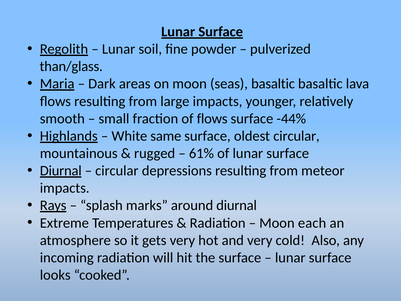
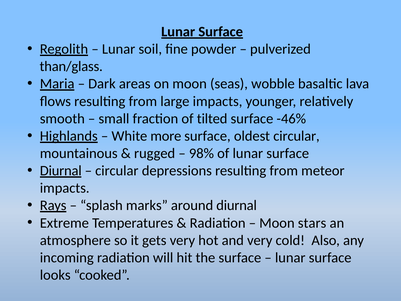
seas basaltic: basaltic -> wobble (273, 84)
of flows: flows -> tilted (212, 119)
-44%: -44% -> -46% (291, 119)
same: same -> more (166, 136)
61%: 61% -> 98% (201, 153)
each: each -> stars (312, 223)
